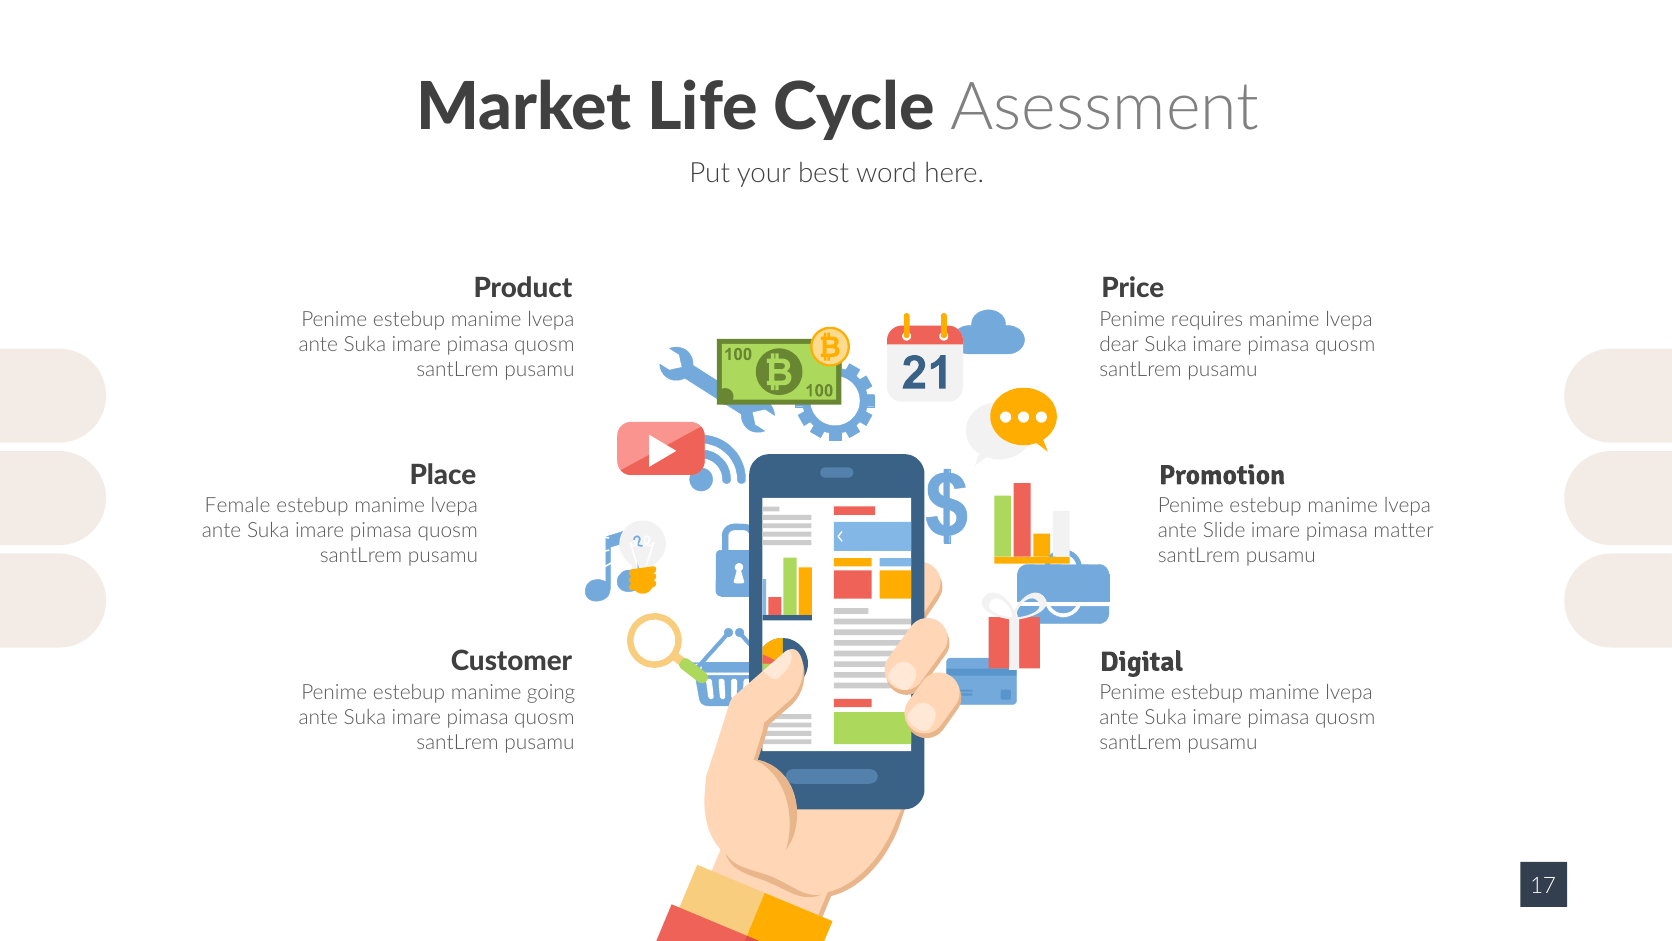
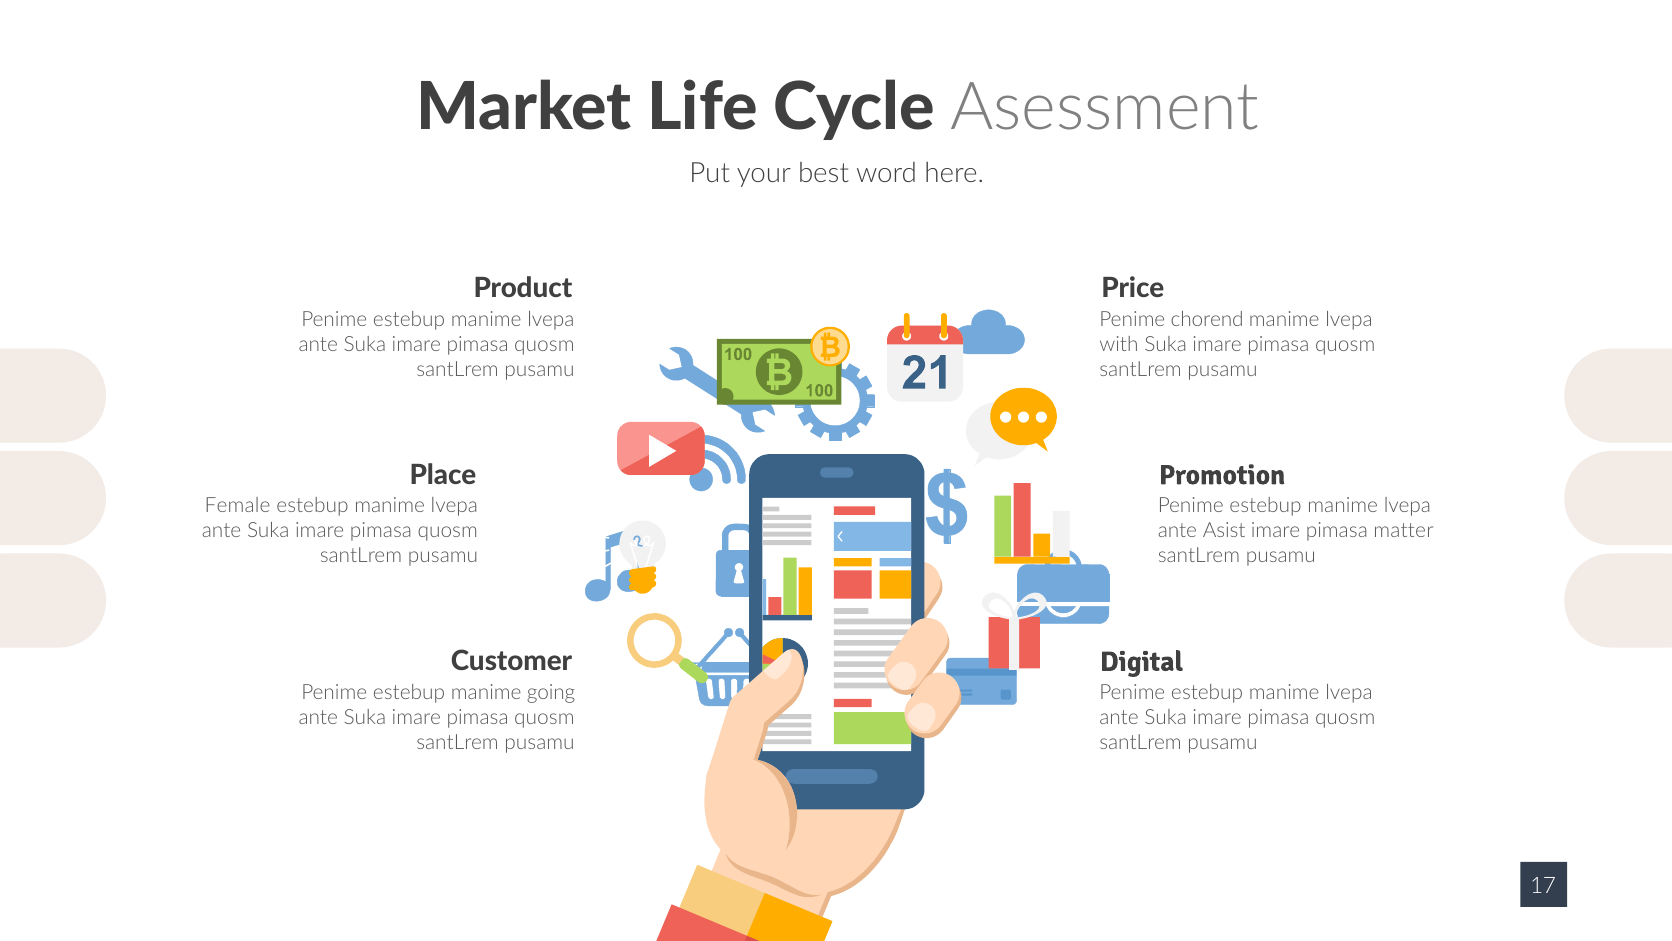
requires: requires -> chorend (1207, 319)
dear: dear -> with (1119, 344)
Slide: Slide -> Asist (1224, 531)
